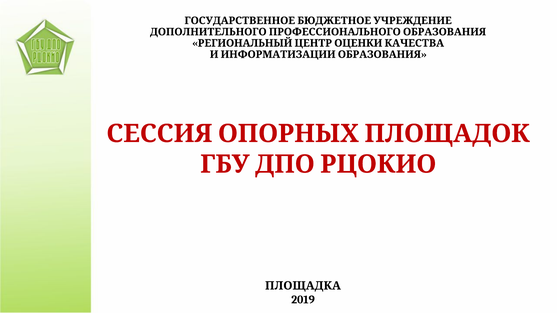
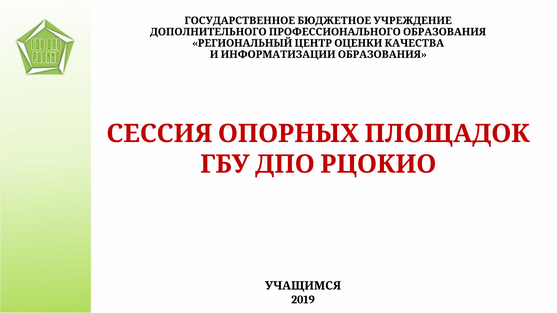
ПЛОЩАДКА: ПЛОЩАДКА -> УЧАЩИМСЯ (303, 286)
